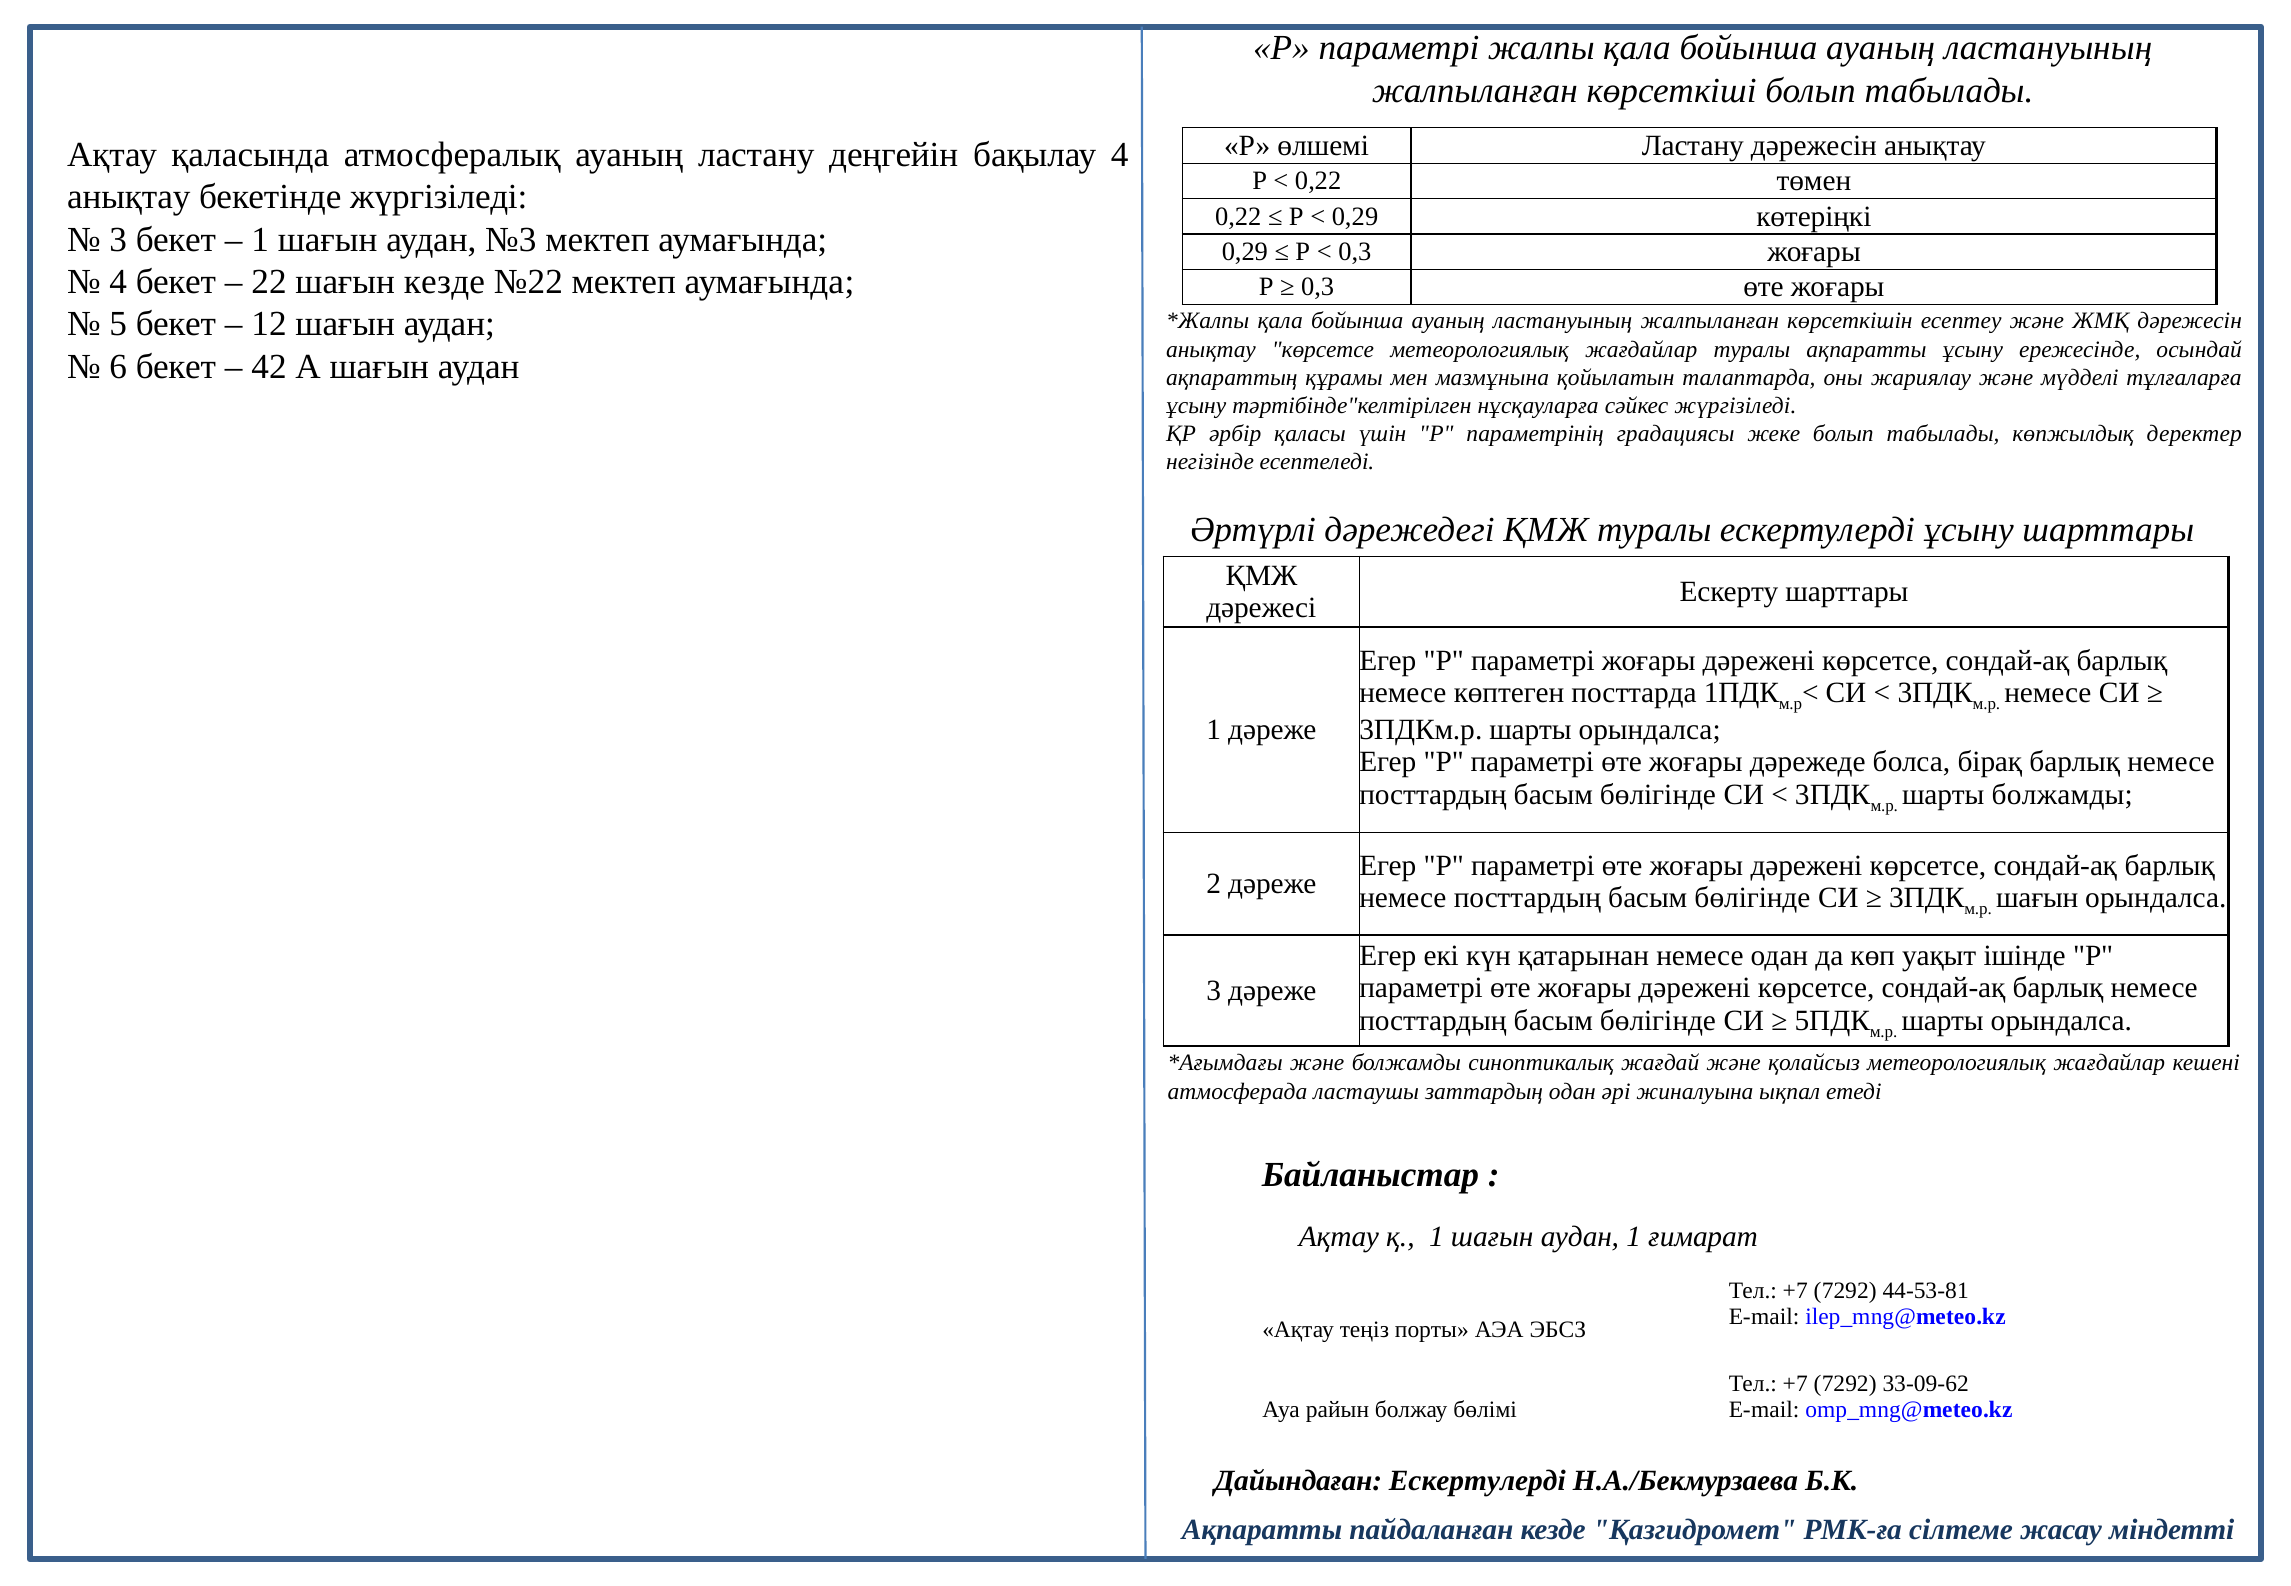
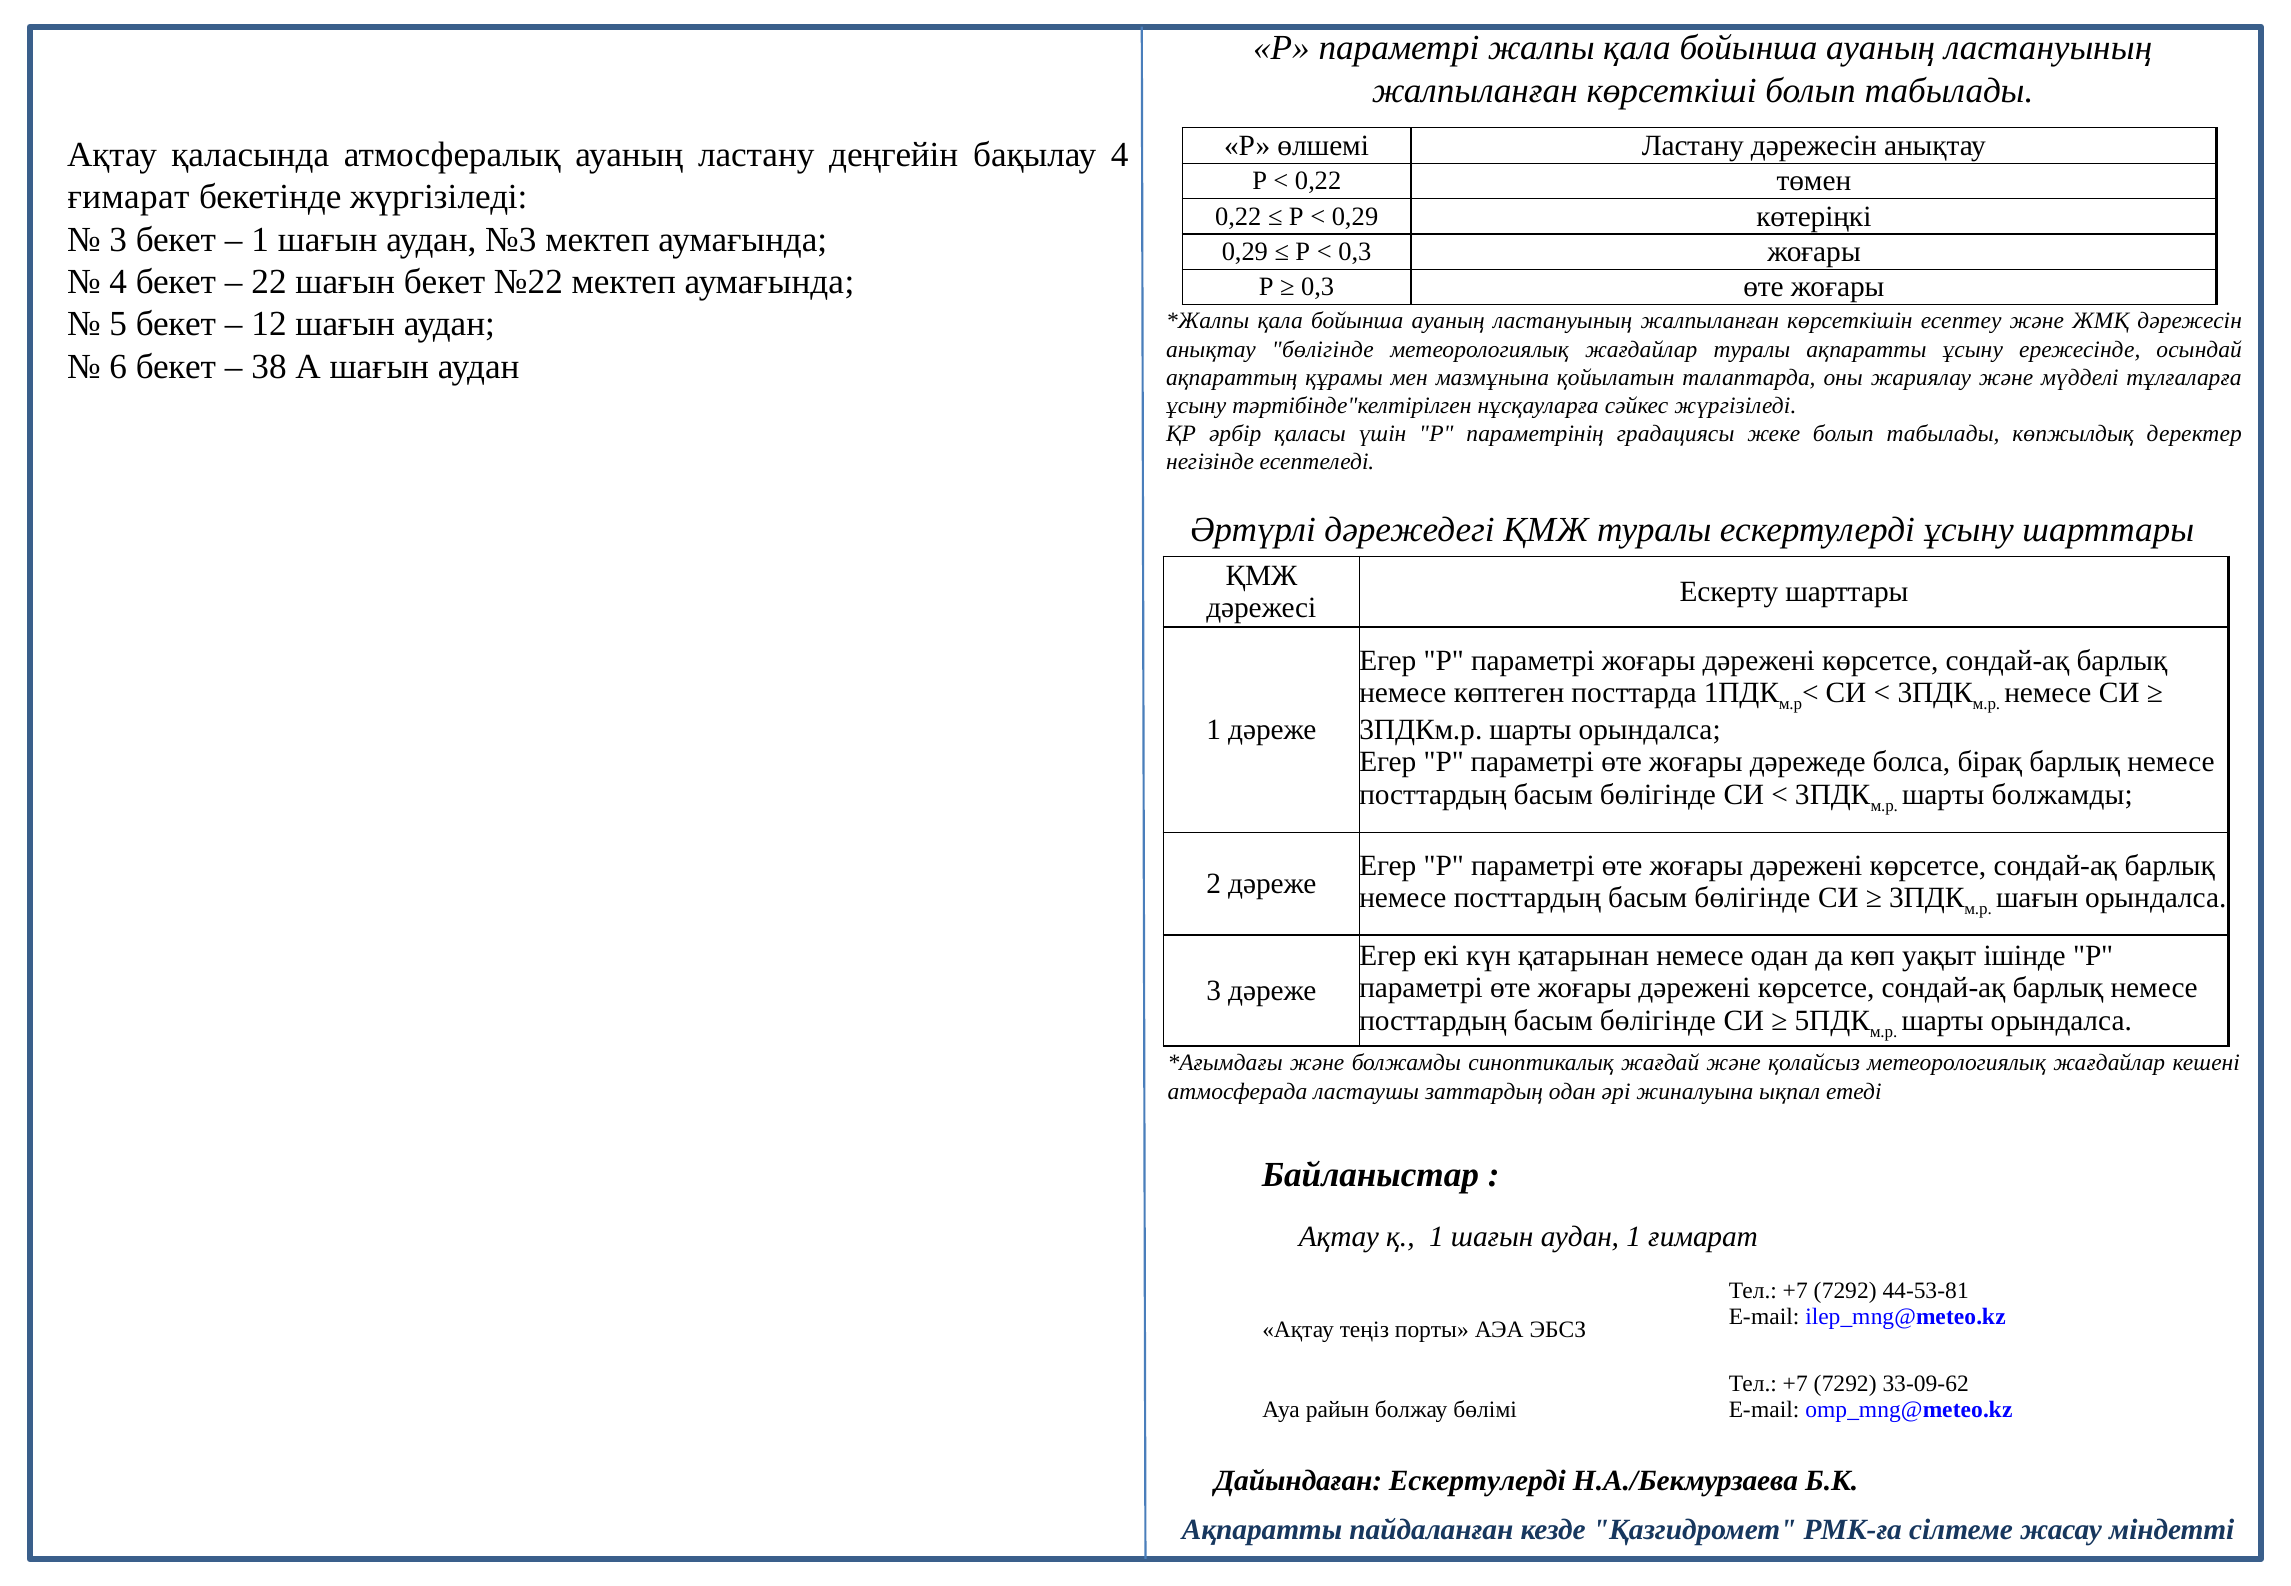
анықтау: анықтау -> ғимарат (129, 197)
шағын кезде: кезде -> бекет (445, 282)
анықтау көрсетсе: көрсетсе -> бөлігінде (1323, 349)
42: 42 -> 38 (269, 367)
